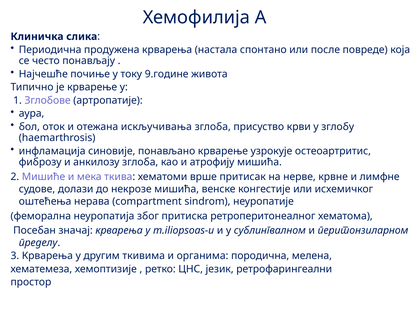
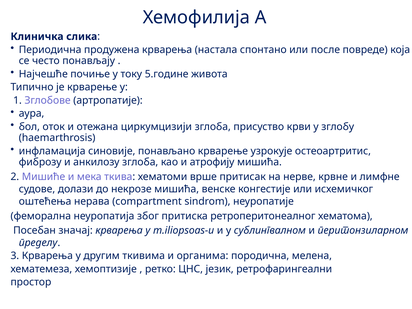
9.године: 9.године -> 5.године (167, 74)
искључивања: искључивања -> циркумцизији (156, 127)
